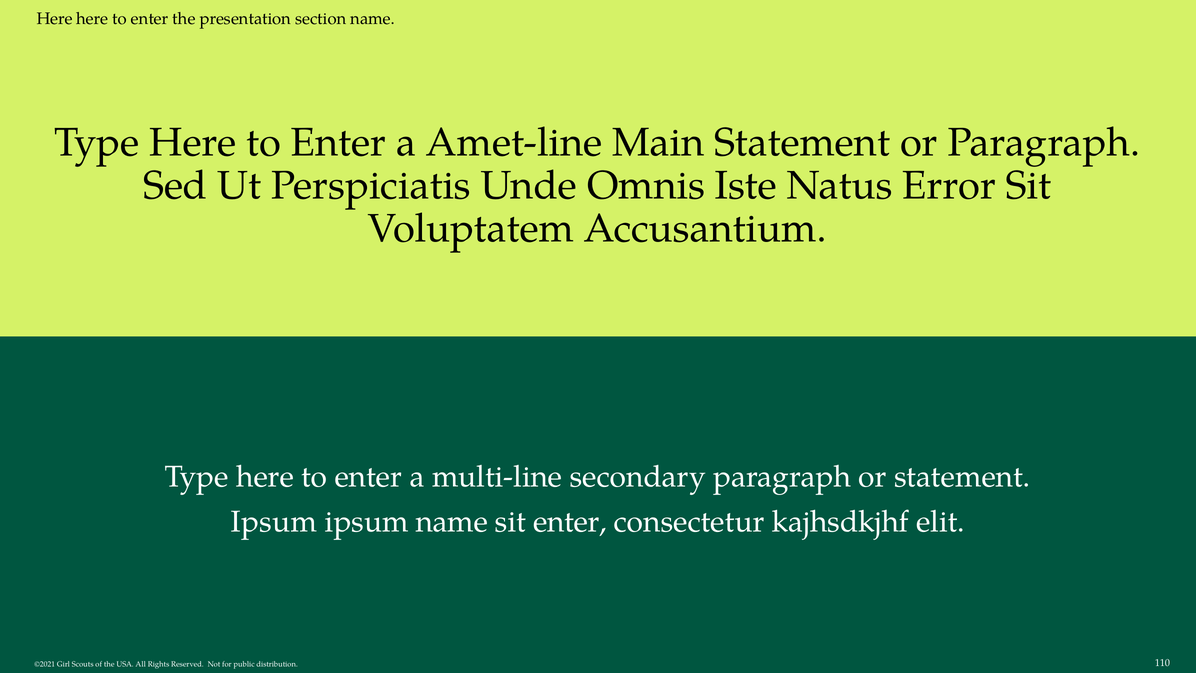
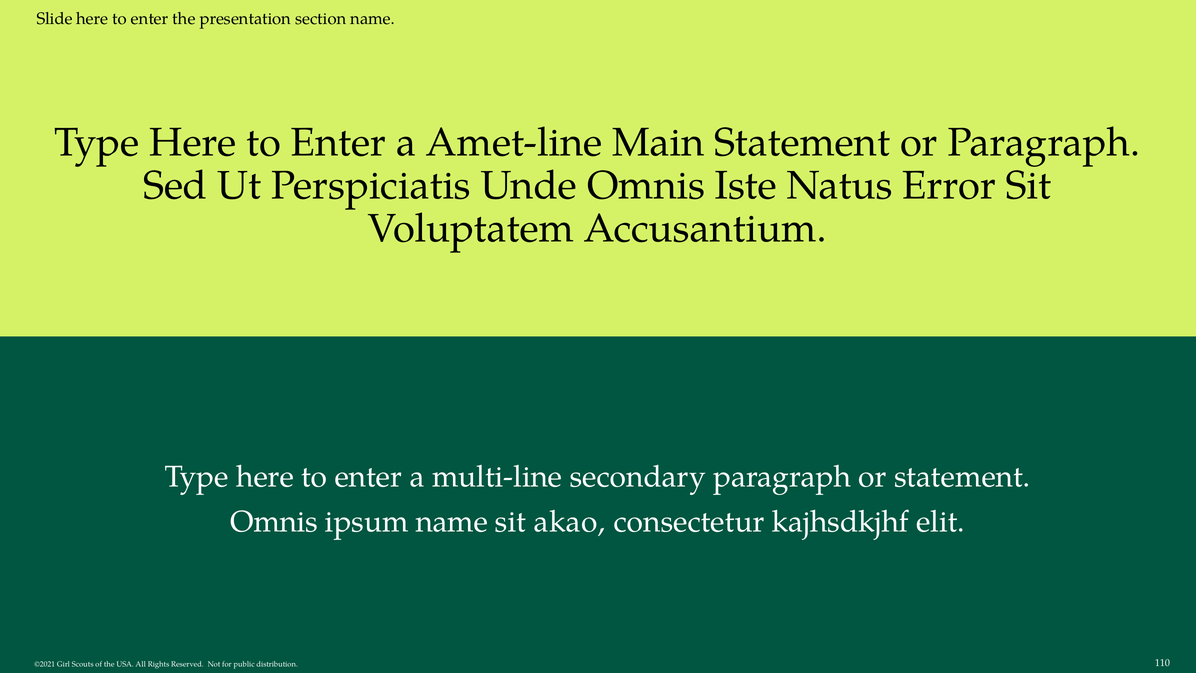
Here: Here -> Slide (55, 19)
Ipsum: Ipsum -> Omnis (274, 522)
sit enter: enter -> akao (570, 522)
